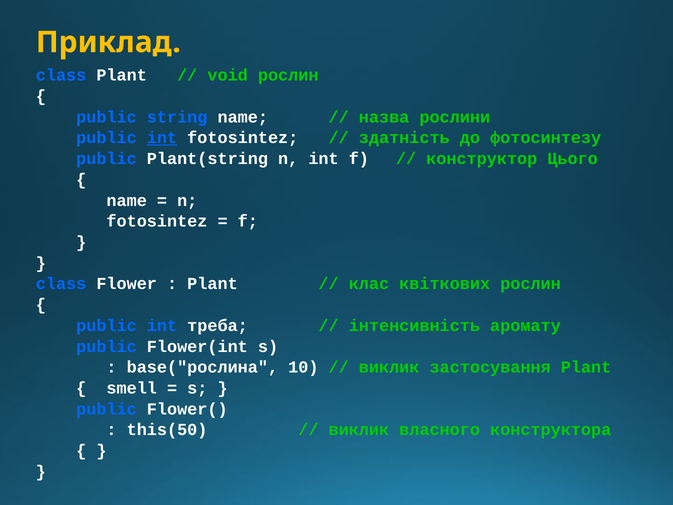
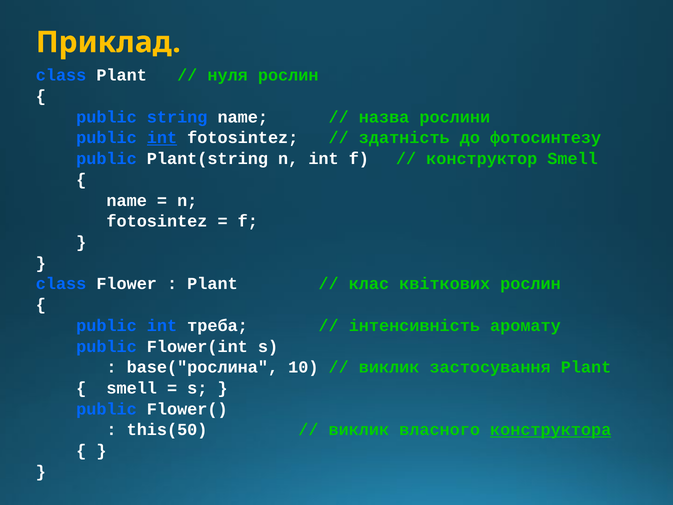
void: void -> нуля (228, 75)
конструктор Цього: Цього -> Smell (573, 159)
конструктора underline: none -> present (551, 430)
